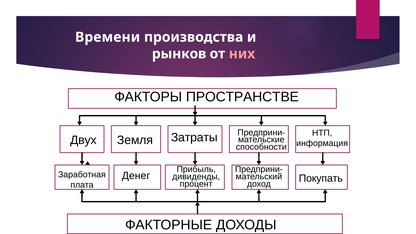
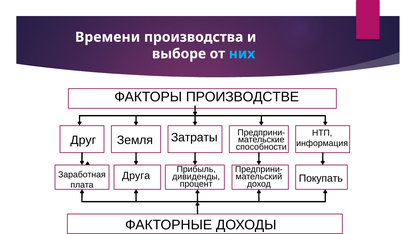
рынков: рынков -> выборе (179, 54)
них colour: pink -> light blue (242, 54)
ПРОСТРАНСТВЕ: ПРОСТРАНСТВЕ -> ПРОИЗВОДСТВЕ (242, 97)
Двух: Двух -> Друг (83, 140)
Денег: Денег -> Друга (136, 176)
